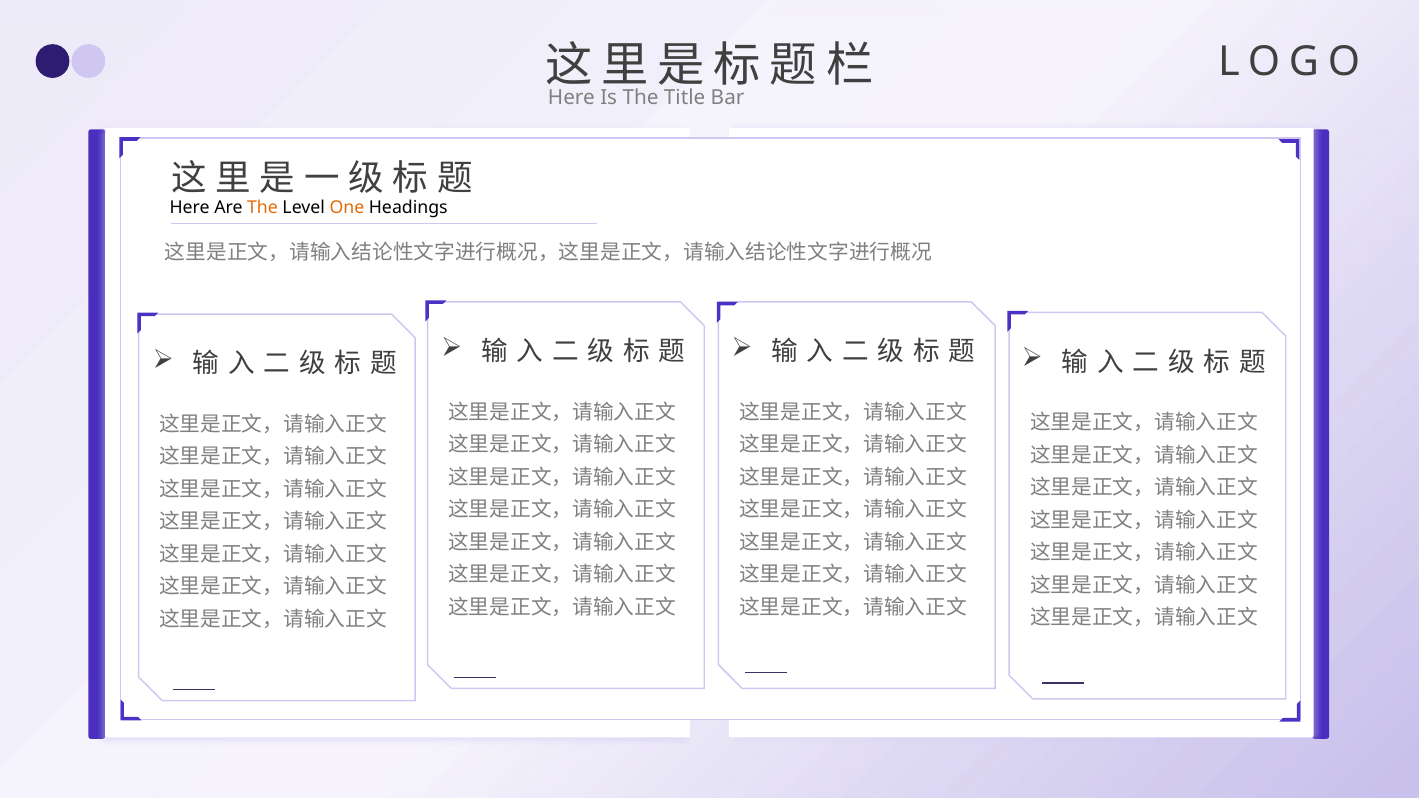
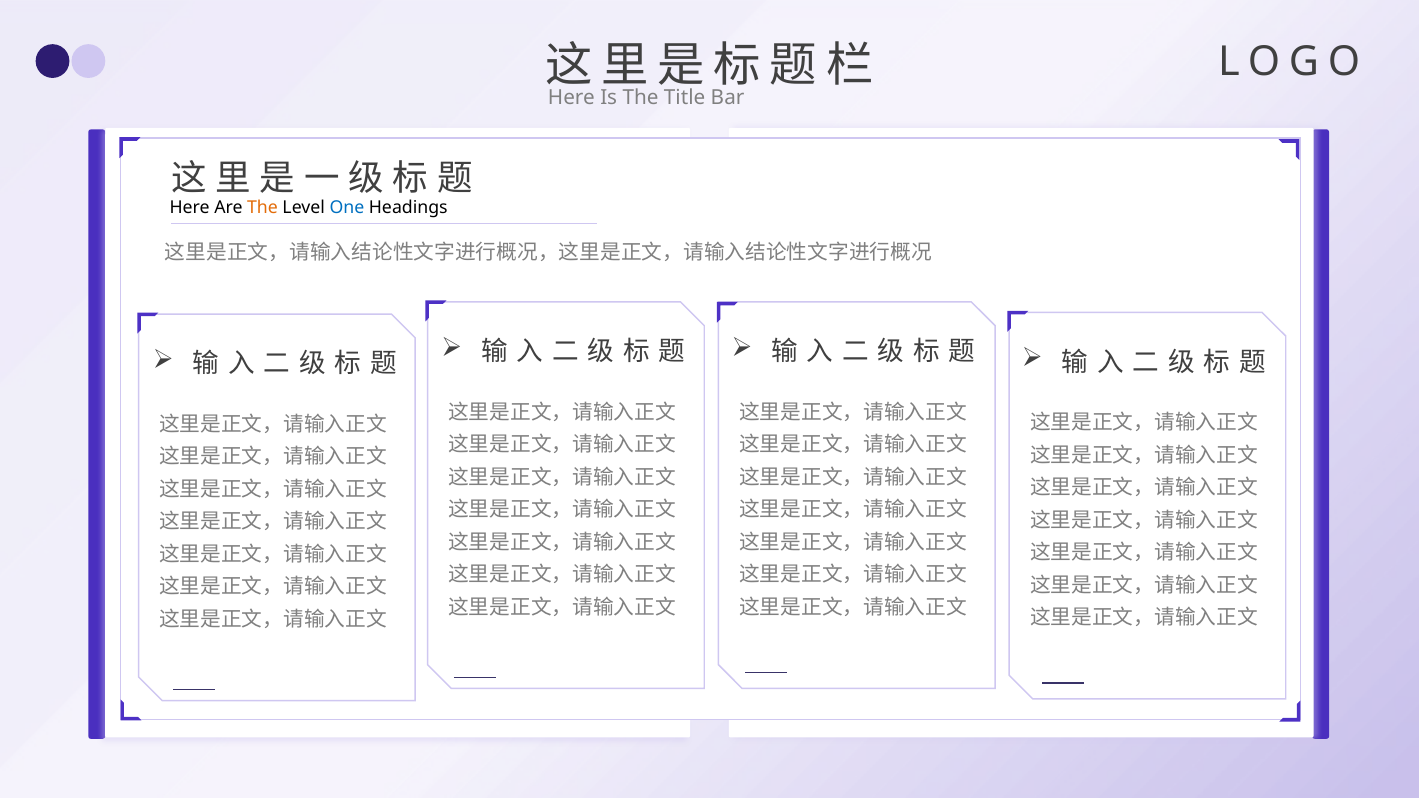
One colour: orange -> blue (347, 208)
